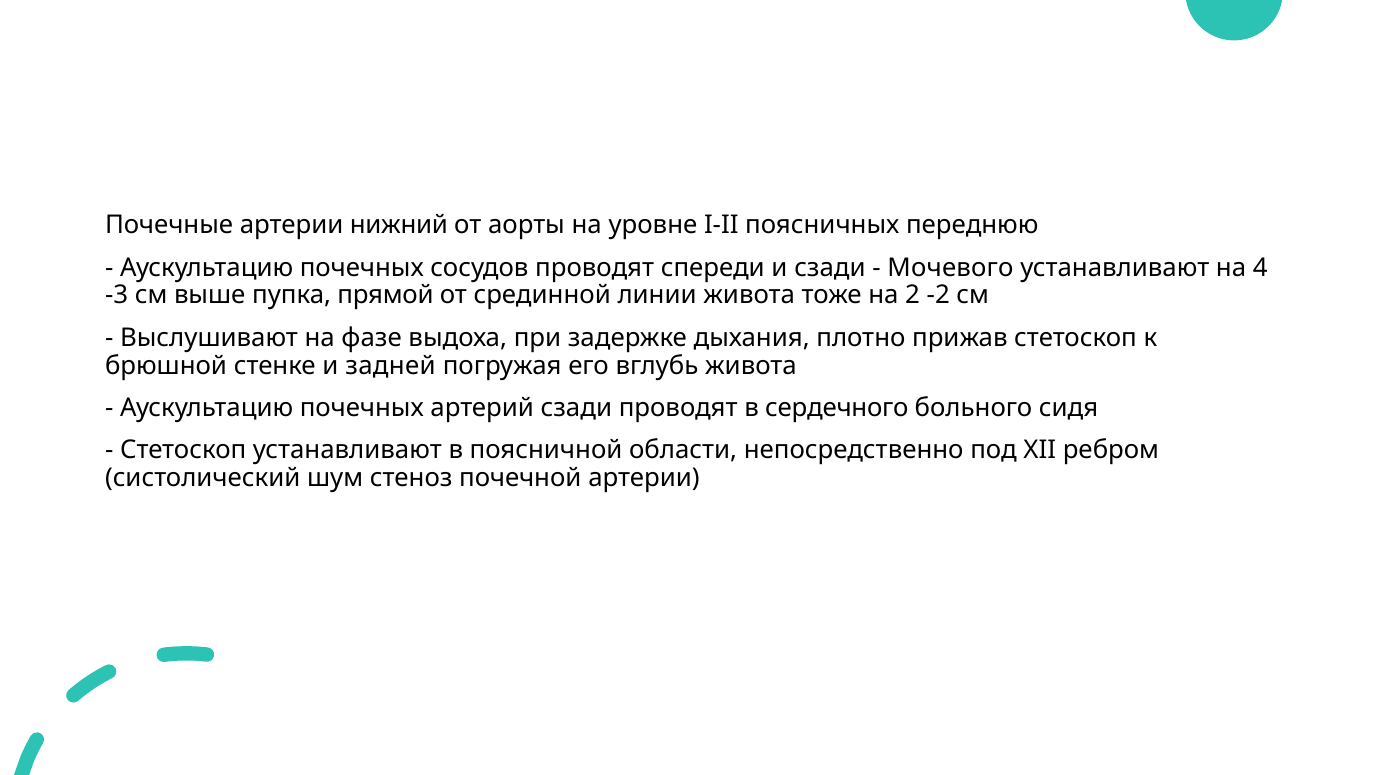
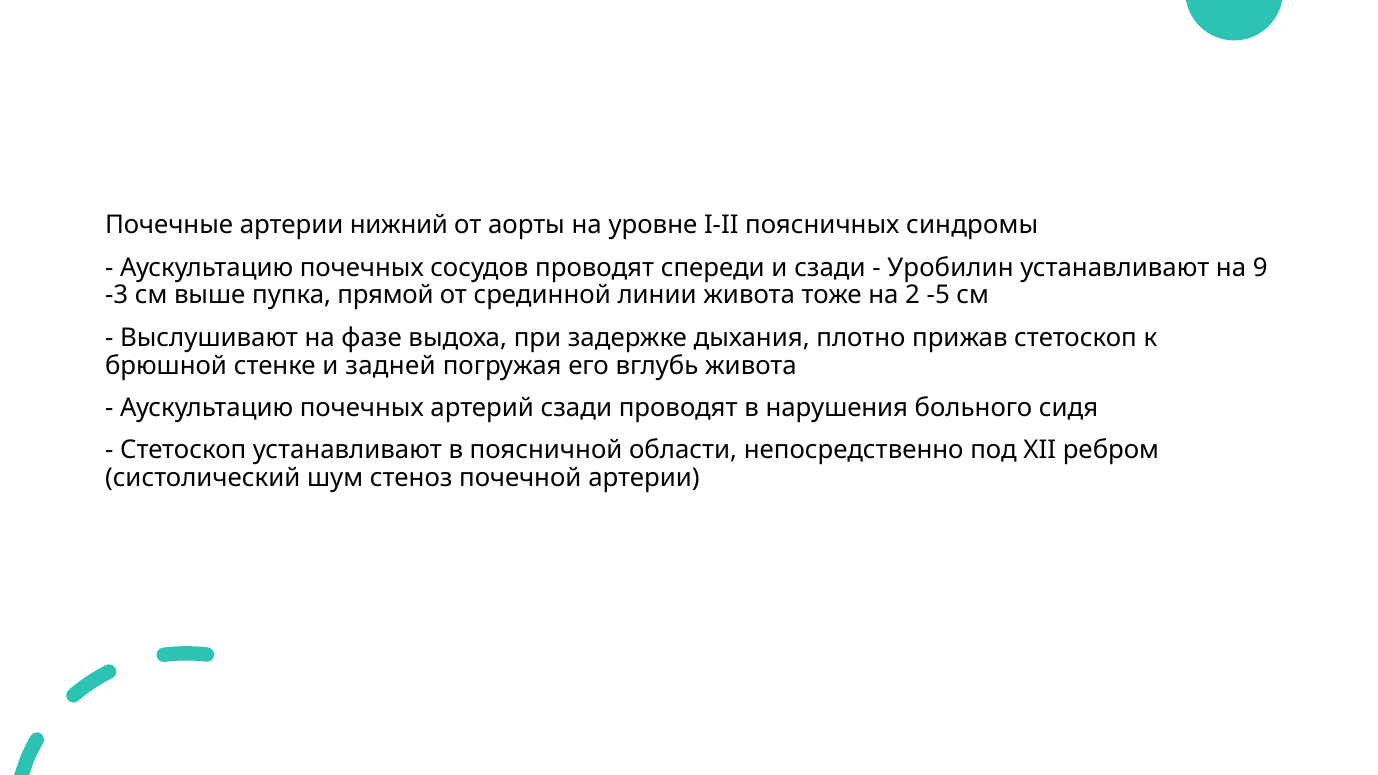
переднюю: переднюю -> синдромы (972, 225)
Мочевого: Мочевого -> Уробилин (951, 268)
4: 4 -> 9 (1260, 268)
-2: -2 -> -5 (938, 295)
сердечного: сердечного -> нарушения (837, 408)
